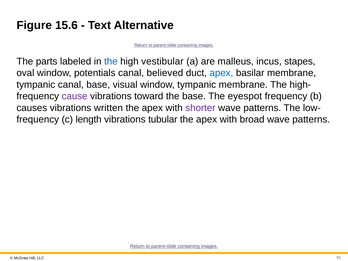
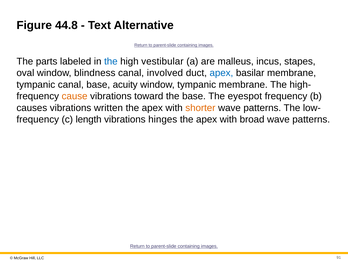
15.6: 15.6 -> 44.8 (66, 25)
potentials: potentials -> blindness (95, 73)
believed: believed -> involved (165, 73)
visual: visual -> acuity (125, 85)
cause colour: purple -> orange (75, 96)
shorter colour: purple -> orange (200, 108)
tubular: tubular -> hinges (163, 119)
